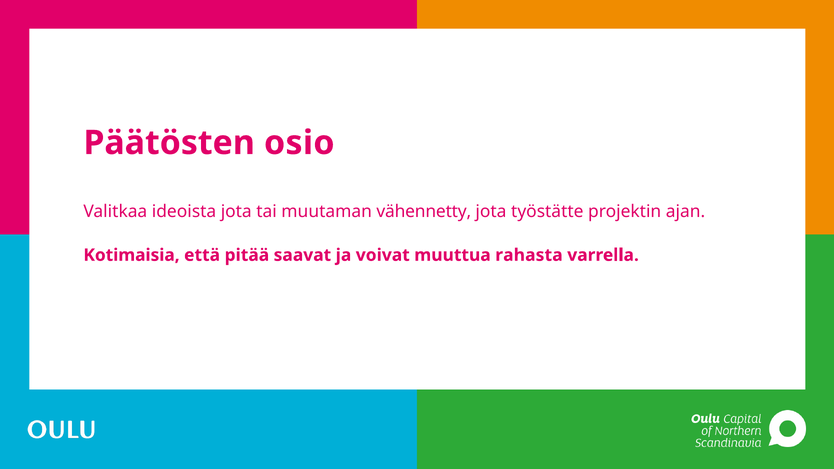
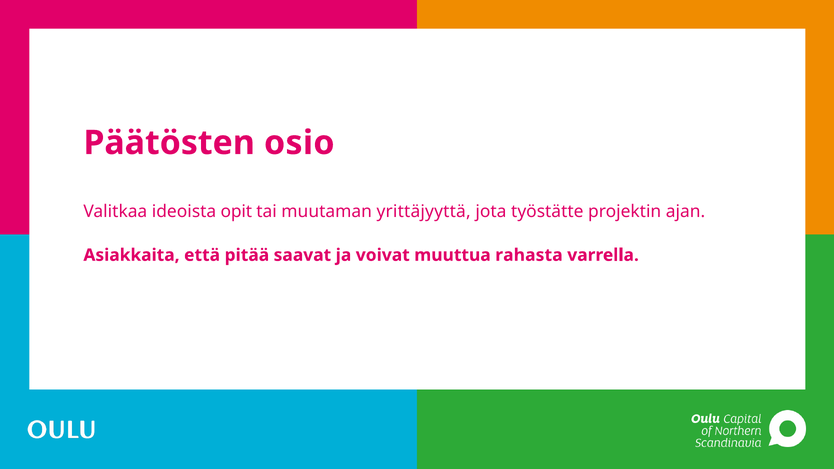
ideoista jota: jota -> opit (236, 211)
vähennetty: vähennetty -> yrittäjyyttä (424, 211)
Kotimaisia: Kotimaisia -> Asiakkaita (131, 255)
